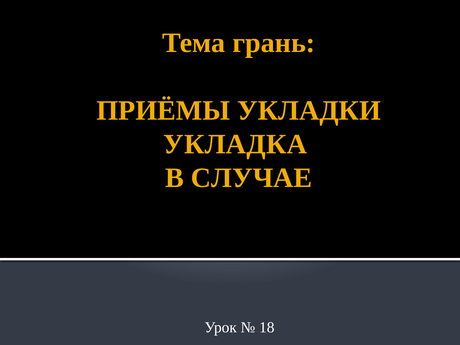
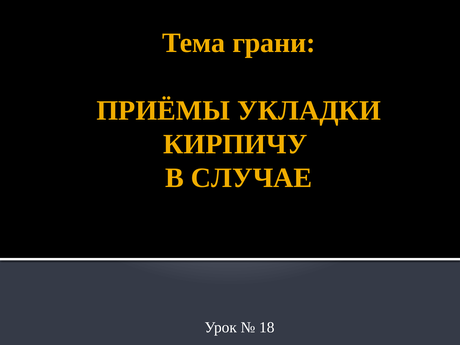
грань: грань -> грани (274, 43)
УКЛАДКА: УКЛАДКА -> КИРПИЧУ (235, 144)
